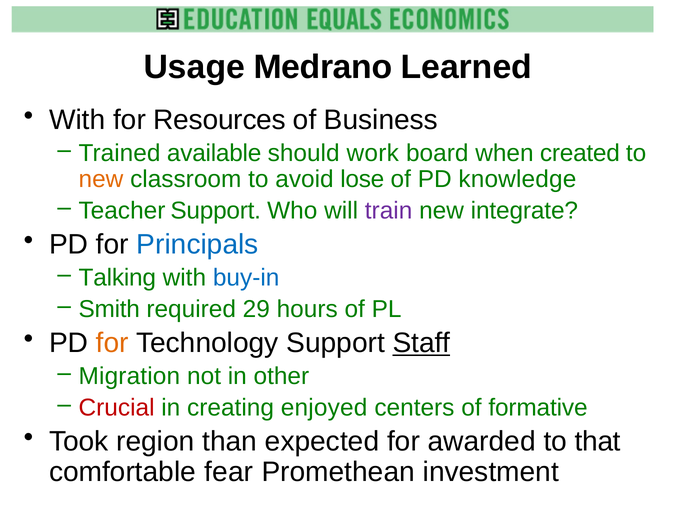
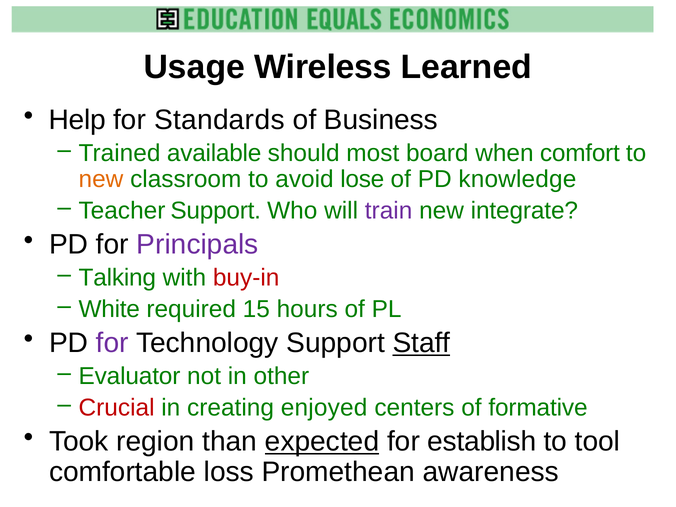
Medrano: Medrano -> Wireless (323, 67)
With: With -> Help (77, 120)
Resources: Resources -> Standards (219, 120)
work: work -> most (373, 153)
created: created -> comfort (580, 153)
Principals colour: blue -> purple (198, 245)
buy-in colour: blue -> red (246, 278)
Smith: Smith -> White (109, 309)
29: 29 -> 15 (256, 309)
for colour: orange -> purple (112, 343)
Migration: Migration -> Evaluator (130, 376)
expected underline: none -> present (322, 442)
awarded: awarded -> establish (482, 442)
that: that -> tool (598, 442)
fear: fear -> loss (229, 472)
investment: investment -> awareness (491, 472)
